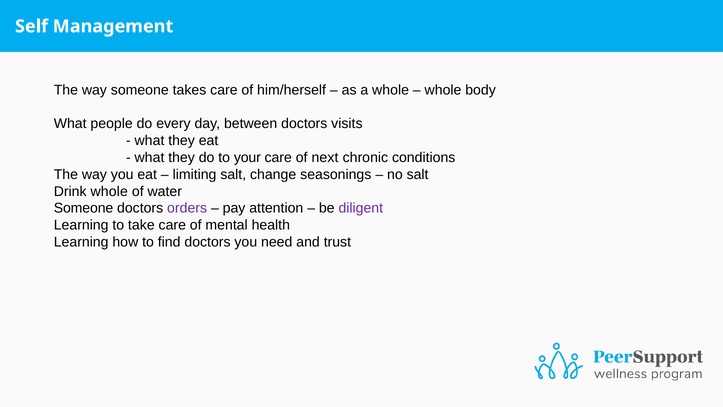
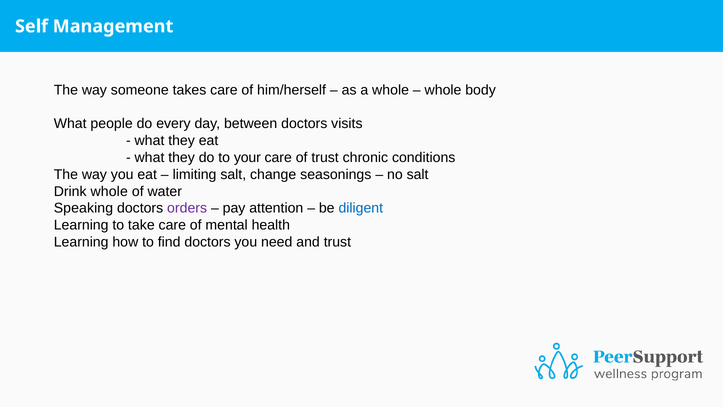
of next: next -> trust (325, 157)
Someone: Someone -> Speaking (83, 208)
diligent colour: purple -> blue (361, 208)
